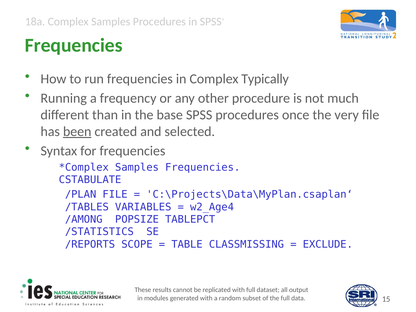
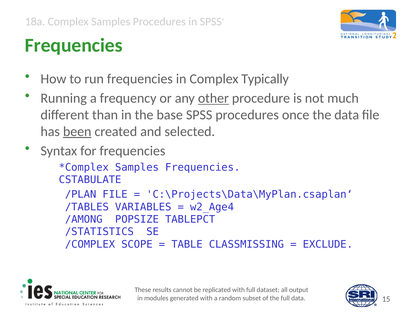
other underline: none -> present (213, 98)
the very: very -> data (347, 115)
/REPORTS: /REPORTS -> /COMPLEX (90, 244)
